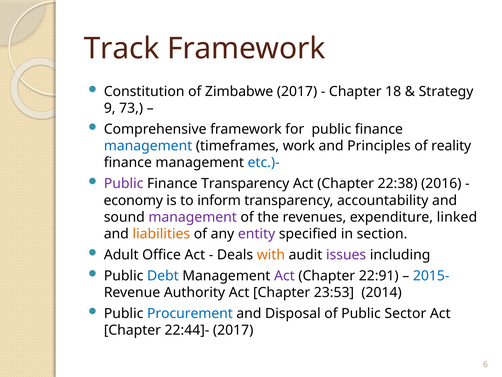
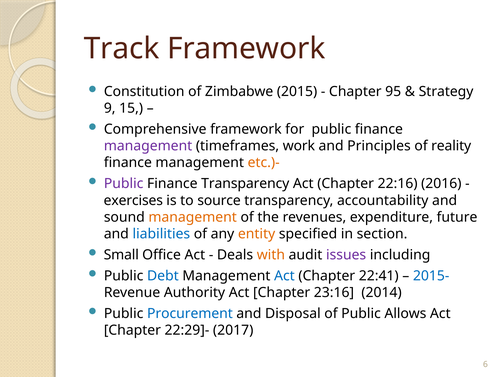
Zimbabwe 2017: 2017 -> 2015 (297, 91)
18: 18 -> 95 (393, 91)
73: 73 -> 15 (131, 108)
management colour: blue -> purple (148, 146)
etc.)- colour: blue -> orange (264, 162)
22:38: 22:38 -> 22:16 (398, 183)
economy: economy -> exercises (133, 200)
inform: inform -> source (219, 200)
management colour: purple -> orange (193, 217)
linked: linked -> future (457, 217)
liabilities colour: orange -> blue (161, 234)
entity colour: purple -> orange (257, 234)
Adult: Adult -> Small (121, 255)
Act colour: purple -> blue (284, 275)
22:91: 22:91 -> 22:41 (379, 275)
23:53: 23:53 -> 23:16 (334, 292)
Sector: Sector -> Allows (405, 313)
22:44]-: 22:44]- -> 22:29]- (187, 330)
